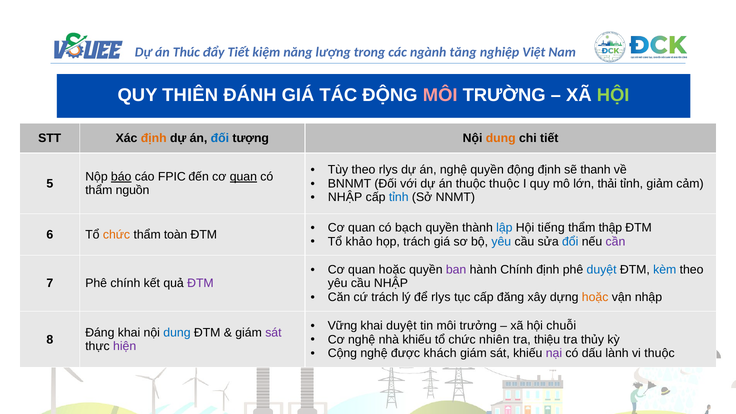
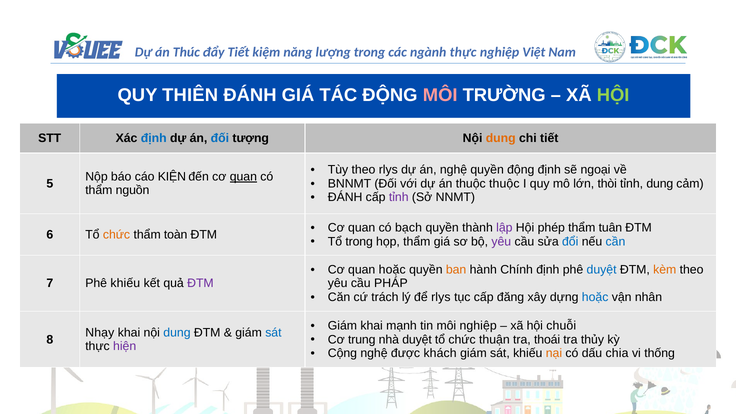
tăng: tăng -> thực (463, 52)
định colour: orange -> blue (154, 138)
thanh: thanh -> ngoại (595, 170)
báo underline: present -> none (121, 177)
FPIC: FPIC -> KIỆN (172, 177)
thải: thải -> thòi (607, 184)
tỉnh giảm: giảm -> dung (660, 184)
NHẬP: NHẬP -> ĐÁNH (345, 197)
tỉnh colour: blue -> purple (399, 197)
lập colour: blue -> purple (504, 228)
tiếng: tiếng -> phép (551, 228)
thập: thập -> tuân (610, 228)
Tổ khảo: khảo -> trong (359, 241)
họp trách: trách -> thẩm (417, 241)
yêu colour: blue -> purple (501, 241)
cần colour: purple -> blue (615, 241)
ban colour: purple -> orange (456, 270)
kèm colour: blue -> orange (665, 270)
Phê chính: chính -> khiếu (125, 283)
cầu NHẬP: NHẬP -> PHÁP (391, 283)
hoặc colour: orange -> blue (595, 297)
vận nhập: nhập -> nhân (648, 297)
Vững: Vững -> Giám (342, 326)
khai duyệt: duyệt -> mạnh (401, 326)
môi trưởng: trưởng -> nghiệp (478, 326)
Đáng: Đáng -> Nhạy (100, 333)
sát colour: purple -> blue (273, 333)
Cơ nghệ: nghệ -> trung (362, 339)
nhà khiếu: khiếu -> duyệt (417, 339)
nhiên: nhiên -> thuận (494, 339)
thiệu: thiệu -> thoái (547, 339)
nại colour: purple -> orange (554, 353)
lành: lành -> chia (617, 353)
vi thuộc: thuộc -> thống (660, 353)
